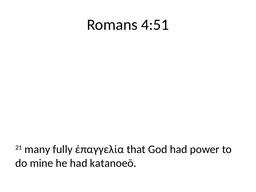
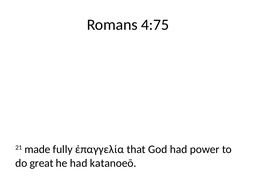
4:51: 4:51 -> 4:75 (155, 25)
many: many -> made (37, 149)
mine: mine -> great (42, 163)
